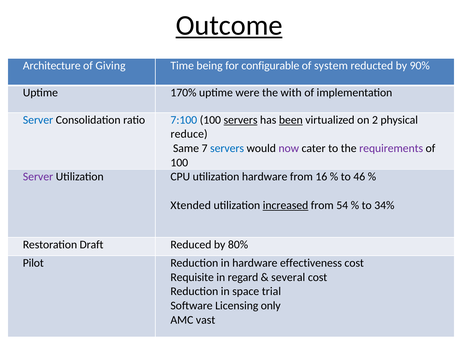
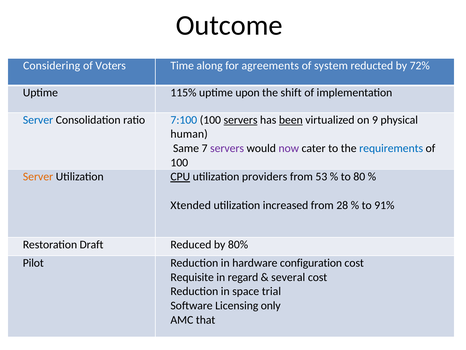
Outcome underline: present -> none (229, 25)
Architecture: Architecture -> Considering (52, 66)
Giving: Giving -> Voters (111, 66)
being: being -> along (210, 66)
configurable: configurable -> agreements (270, 66)
90%: 90% -> 72% (420, 66)
170%: 170% -> 115% (183, 93)
were: were -> upon (248, 93)
with: with -> shift (291, 93)
2: 2 -> 9 (375, 120)
reduce: reduce -> human (189, 134)
servers colour: blue -> purple (227, 148)
requirements colour: purple -> blue (391, 148)
Server colour: purple -> orange (38, 177)
CPU underline: none -> present (180, 177)
utilization hardware: hardware -> providers (265, 177)
16: 16 -> 53 (321, 177)
46: 46 -> 80 (359, 177)
increased underline: present -> none (286, 205)
54: 54 -> 28 (342, 205)
34%: 34% -> 91% (384, 205)
effectiveness: effectiveness -> configuration (311, 263)
vast: vast -> that (206, 319)
